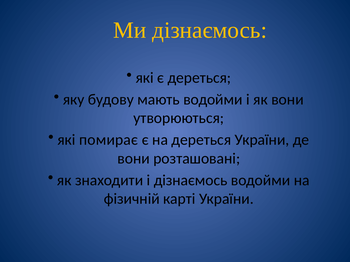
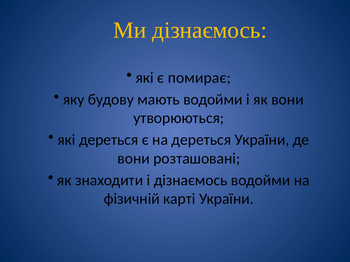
є дереться: дереться -> помирає (199, 78)
які помирає: помирає -> дереться (109, 140)
